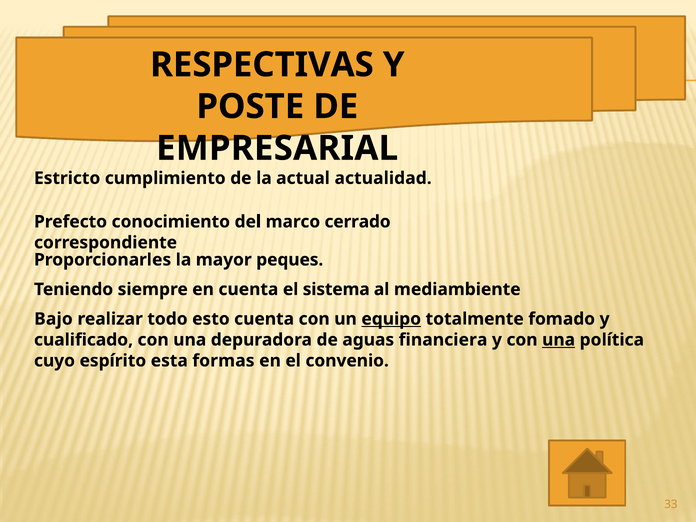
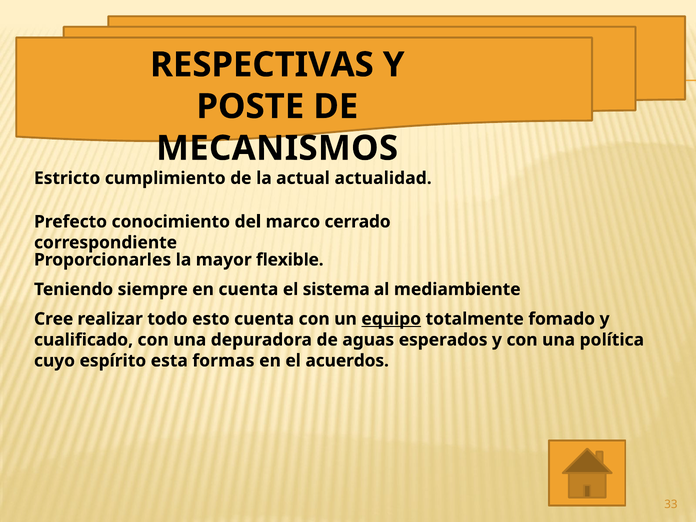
EMPRESARIAL: EMPRESARIAL -> MECANISMOS (277, 148)
peques: peques -> flexible (290, 260)
Bajo: Bajo -> Cree (54, 319)
financiera: financiera -> esperados (443, 340)
una underline: present -> none (559, 340)
convenio: convenio -> acuerdos (347, 361)
